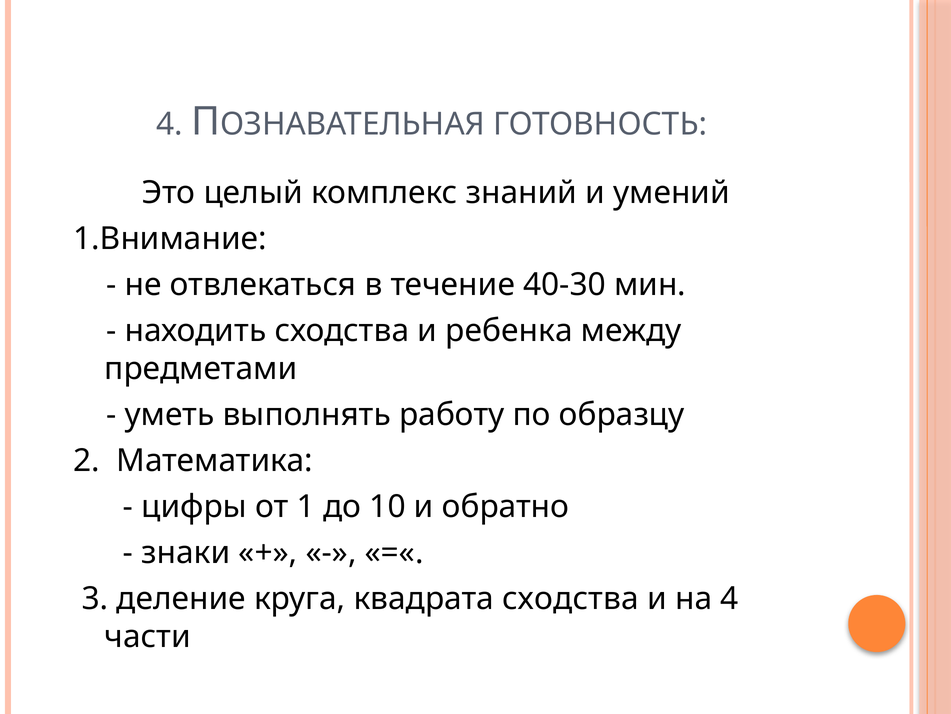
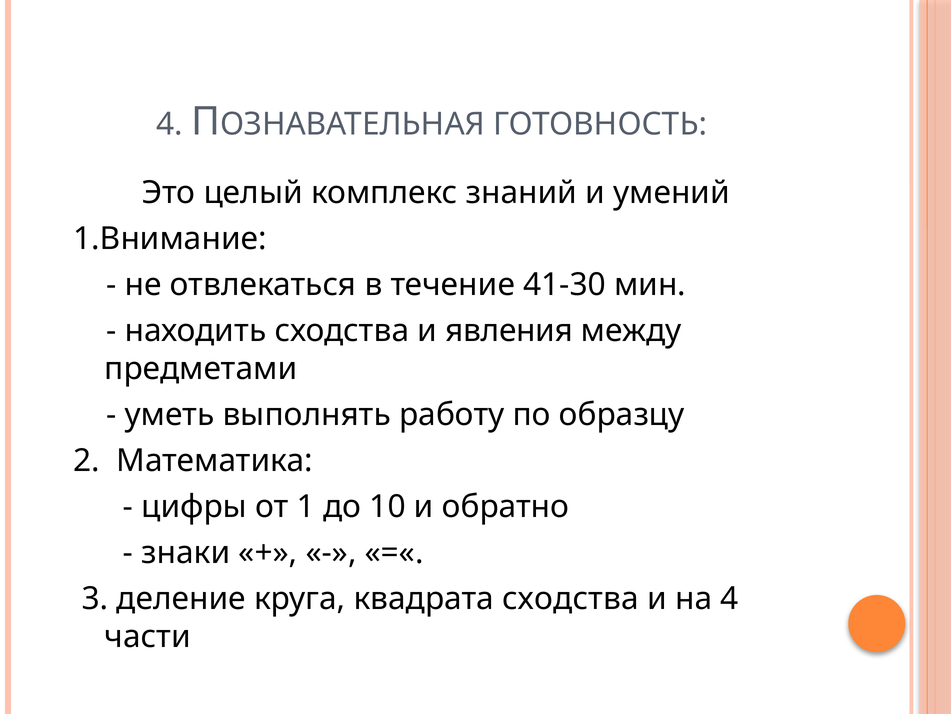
40-30: 40-30 -> 41-30 (565, 284)
ребенка: ребенка -> явления (509, 330)
